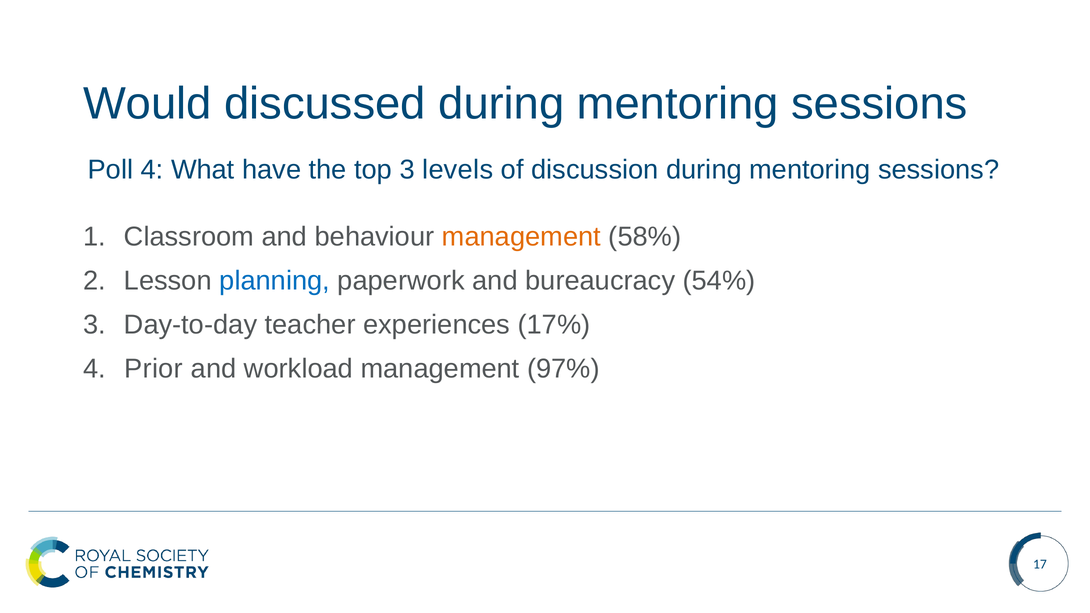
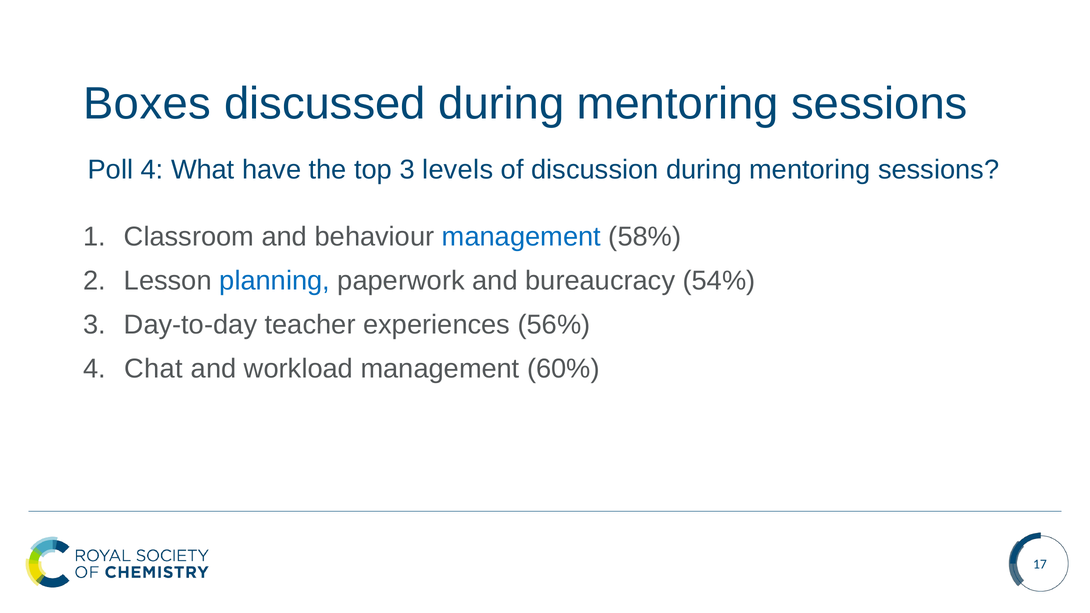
Would: Would -> Boxes (147, 104)
management colour: orange -> blue (521, 237)
17%: 17% -> 56% (554, 325)
Prior: Prior -> Chat (154, 369)
97%: 97% -> 60% (563, 369)
